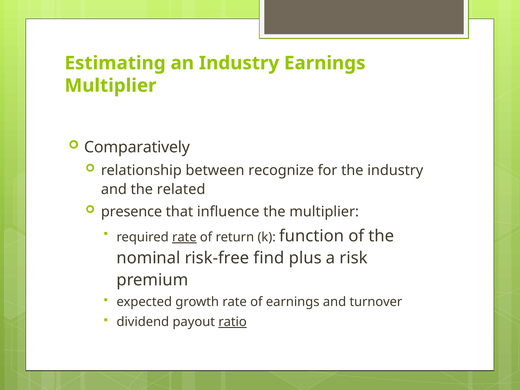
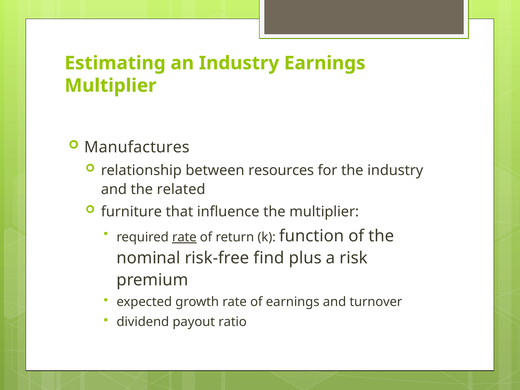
Comparatively: Comparatively -> Manufactures (137, 147)
recognize: recognize -> resources (281, 170)
presence: presence -> furniture (131, 212)
ratio underline: present -> none (233, 322)
